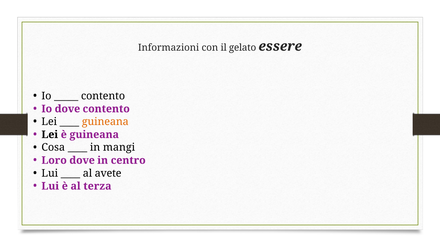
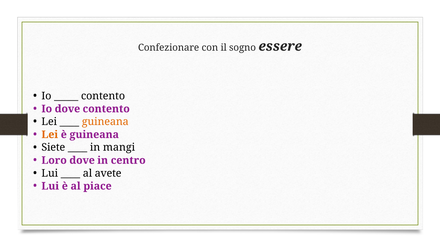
Informazioni: Informazioni -> Confezionare (169, 48)
gelato: gelato -> sogno (243, 48)
Lei colour: black -> orange (50, 135)
Cosa: Cosa -> Siete (53, 148)
terza: terza -> piace (97, 186)
